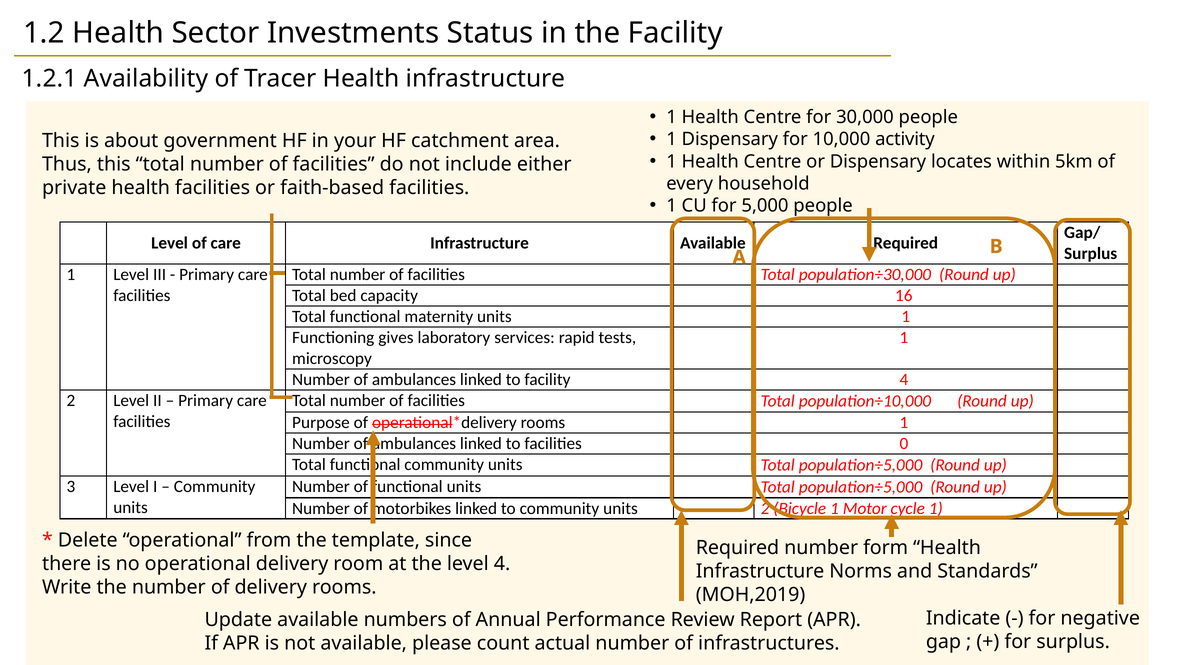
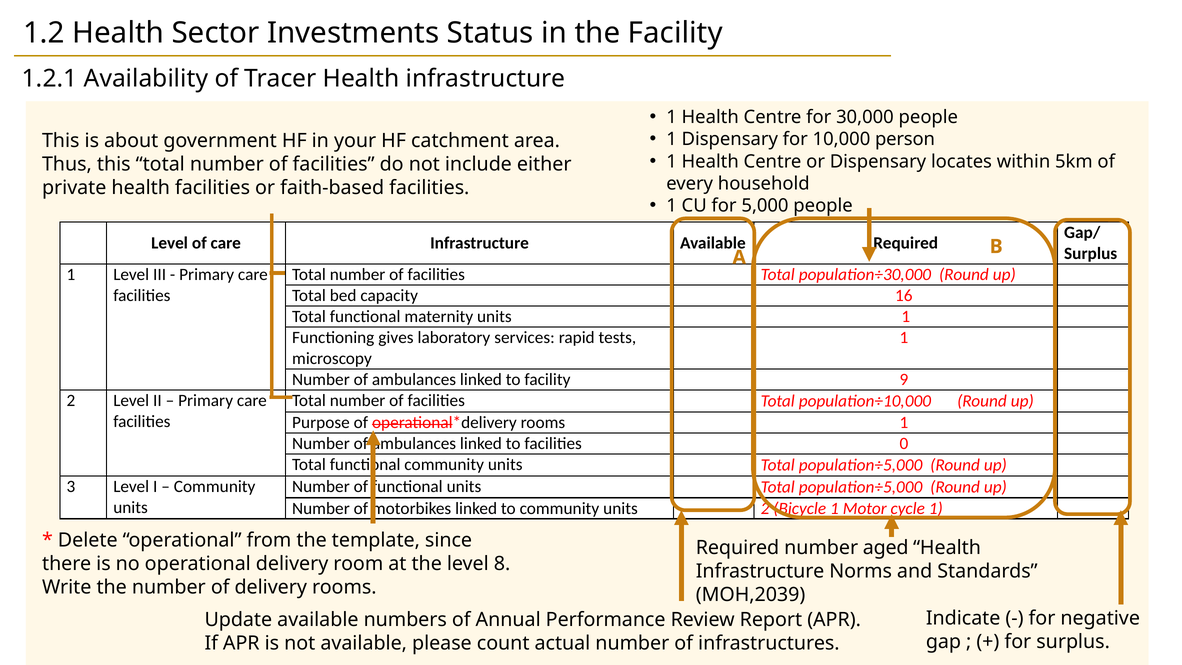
activity: activity -> person (905, 139)
facility 4: 4 -> 9 (904, 380)
form: form -> aged (886, 548)
level 4: 4 -> 8 (502, 564)
MOH,2019: MOH,2019 -> MOH,2039 (751, 595)
